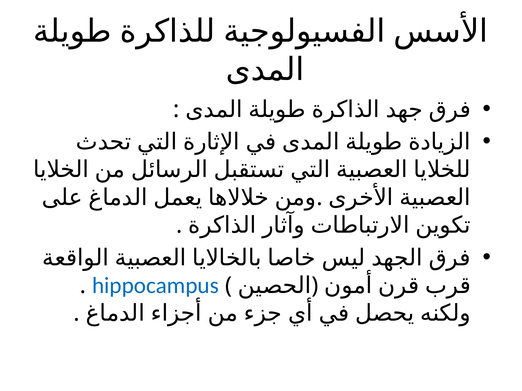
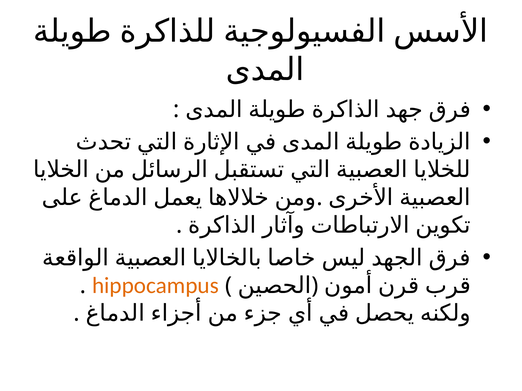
hippocampus colour: blue -> orange (155, 286)
